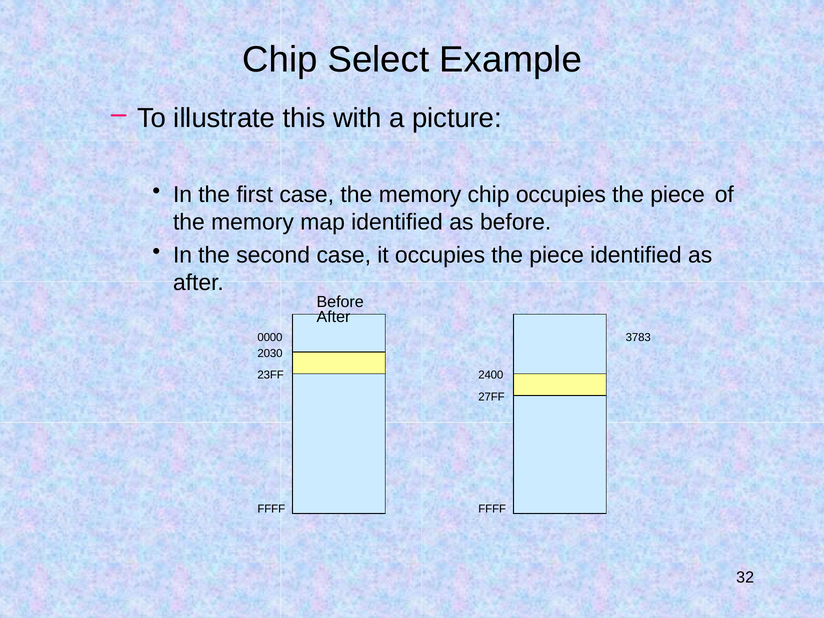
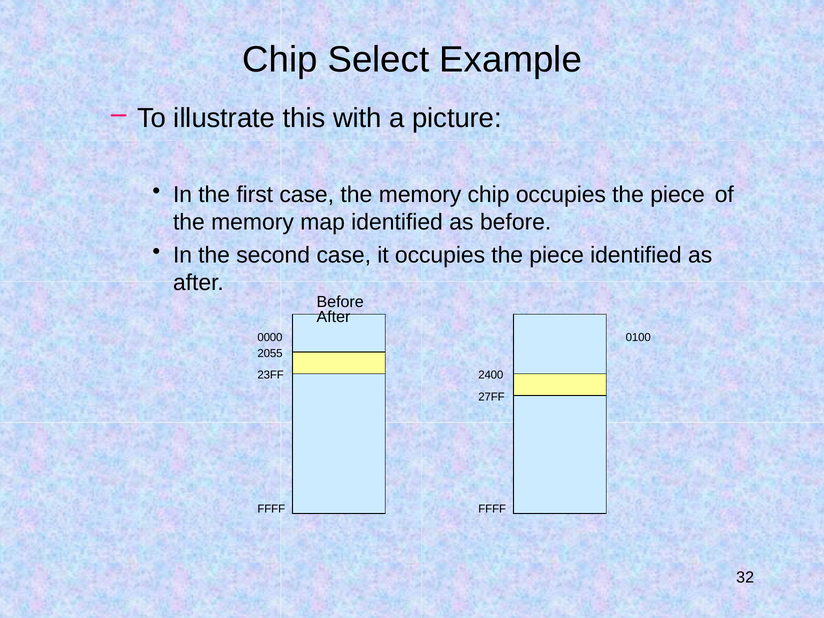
3783: 3783 -> 0100 (638, 337)
2030: 2030 -> 2055 (270, 353)
